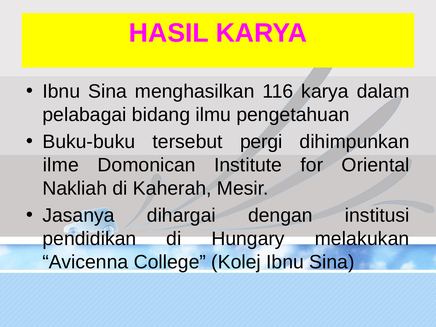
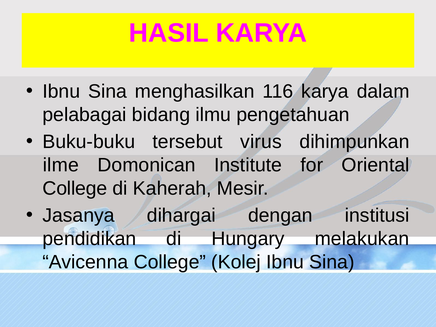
pergi: pergi -> virus (261, 142)
Nakliah: Nakliah -> College (75, 188)
